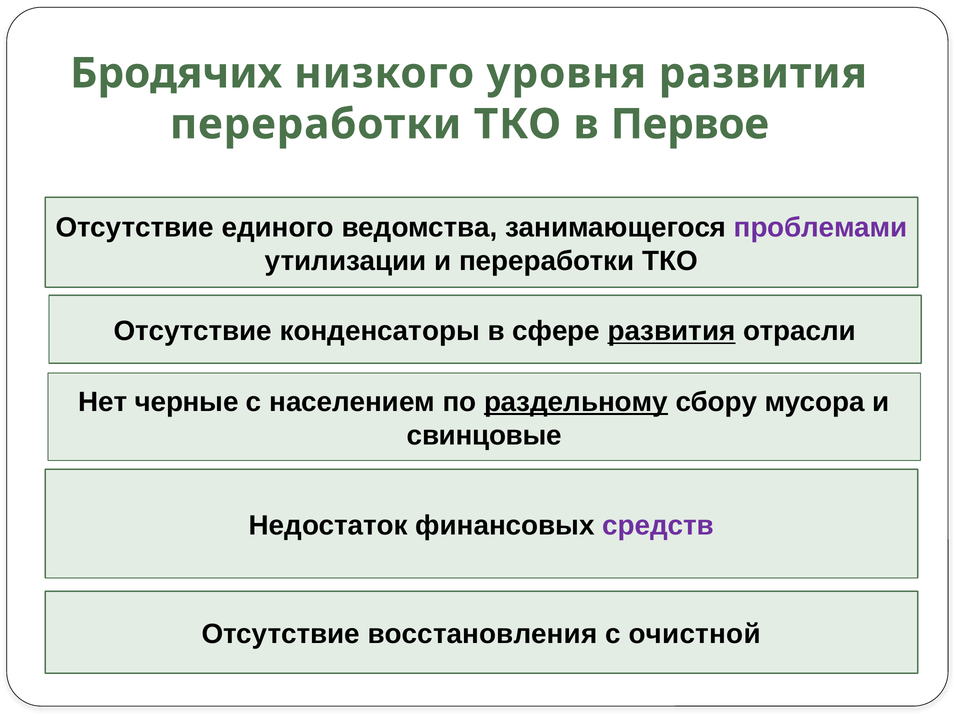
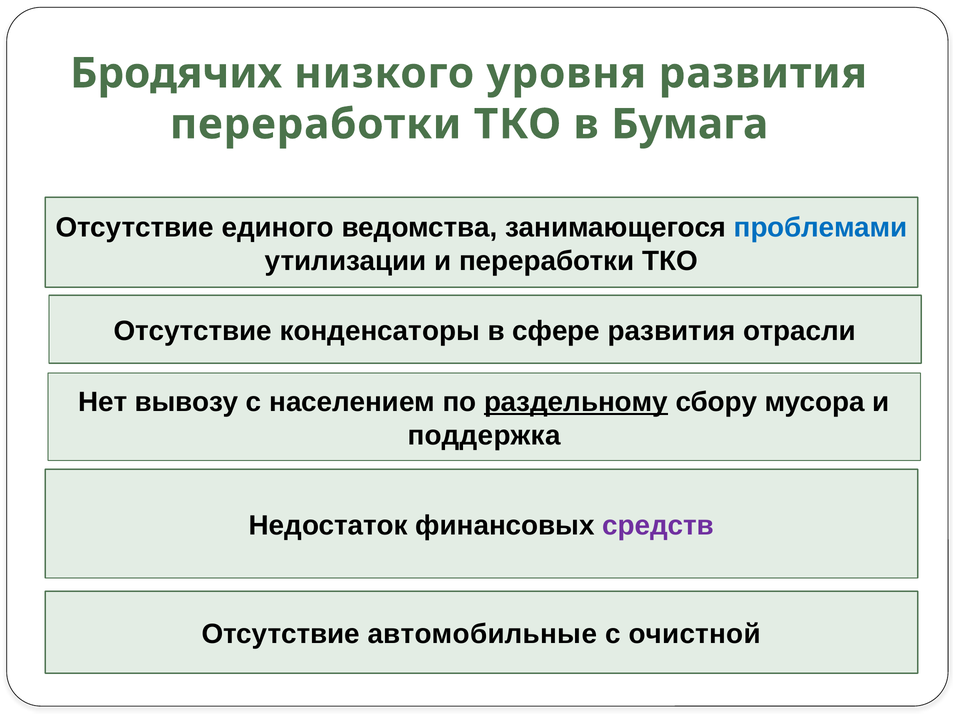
Первое: Первое -> Бумага (690, 124)
проблемами colour: purple -> blue (821, 228)
развития underline: present -> none (672, 331)
черные: черные -> вывозу (187, 402)
свинцовые: свинцовые -> поддержка (484, 436)
восстановления: восстановления -> автомобильные (482, 634)
